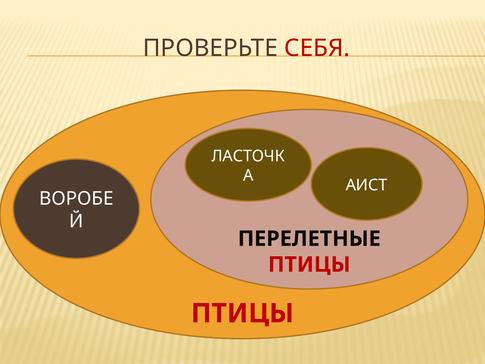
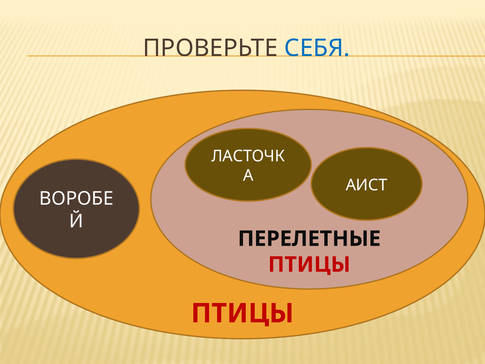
СЕБЯ colour: red -> blue (317, 48)
